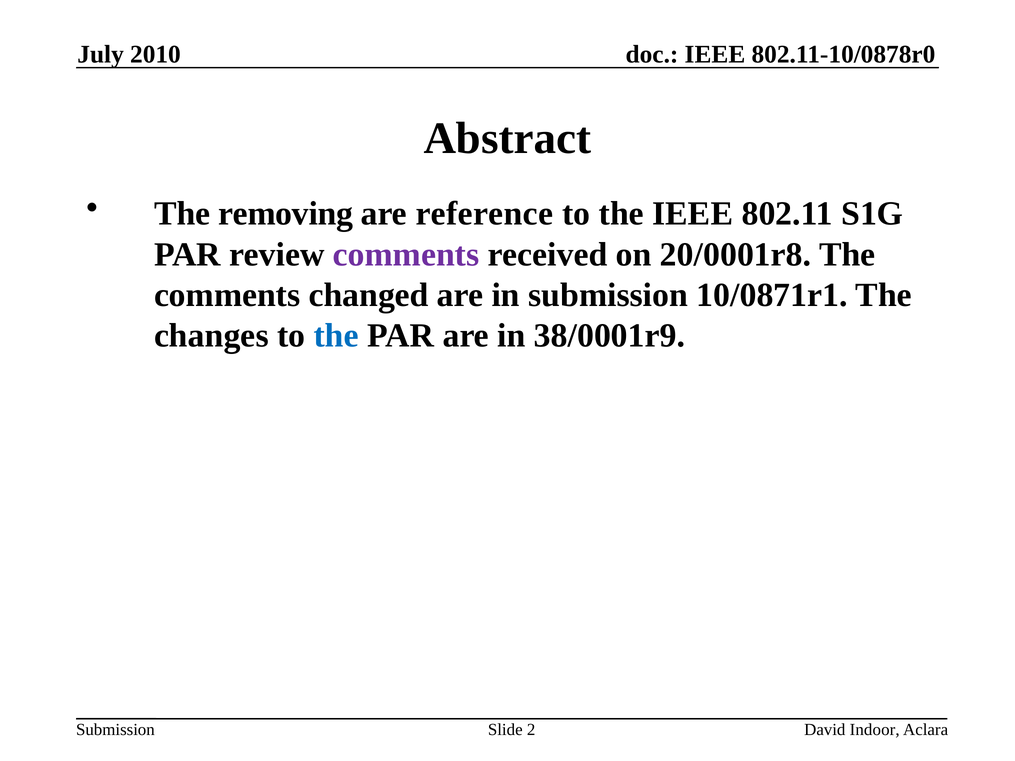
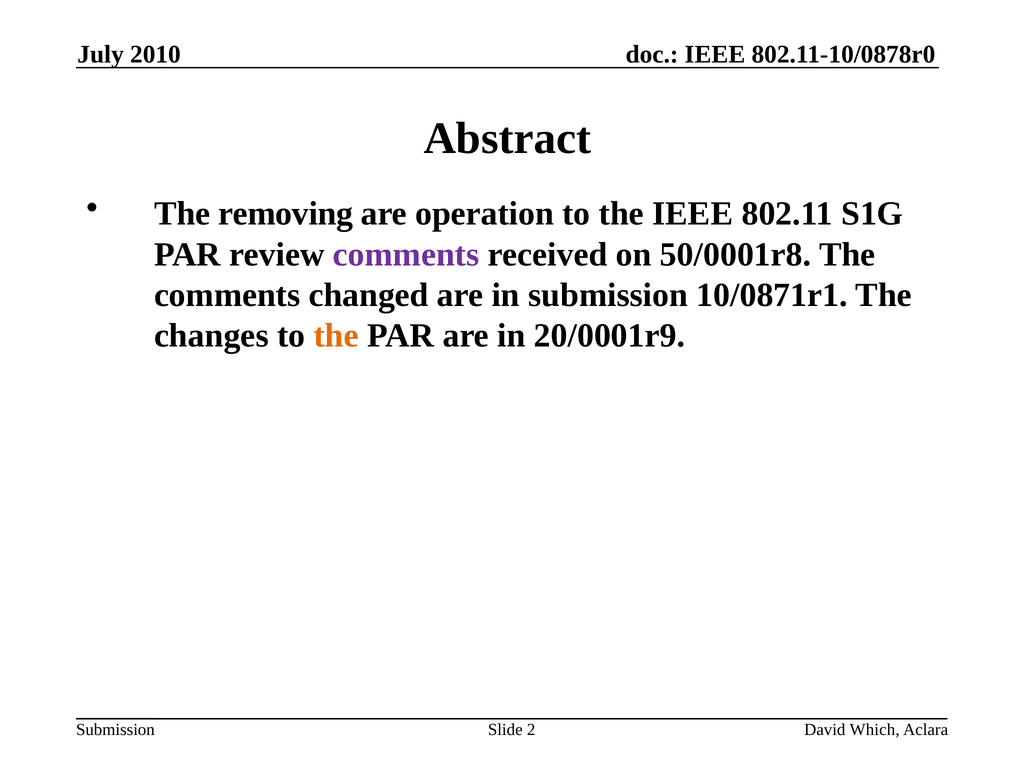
reference: reference -> operation (485, 214)
20/0001r8: 20/0001r8 -> 50/0001r8 (736, 254)
the colour: blue -> orange (336, 336)
38/0001r9: 38/0001r9 -> 20/0001r9 (610, 336)
Indoor: Indoor -> Which (875, 730)
